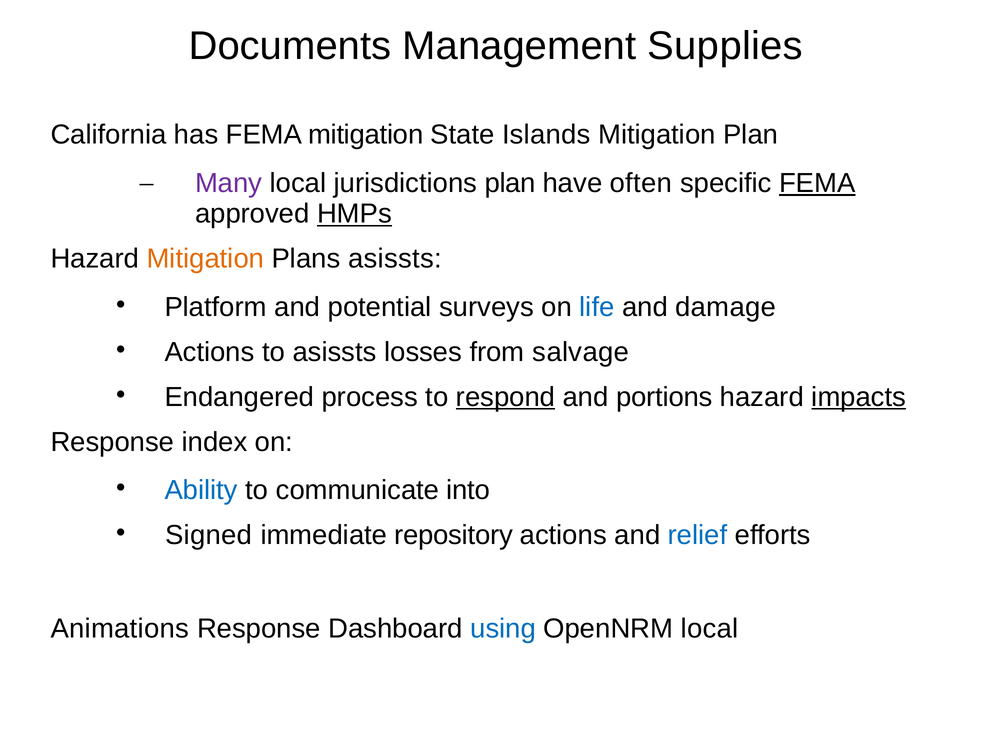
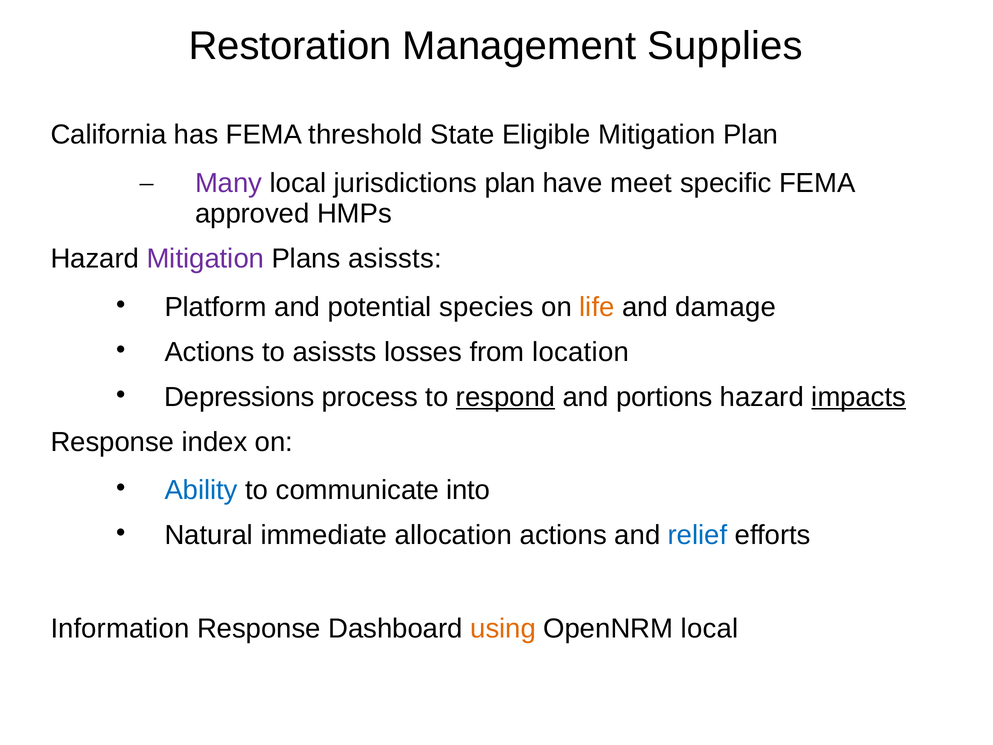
Documents: Documents -> Restoration (290, 46)
FEMA mitigation: mitigation -> threshold (365, 135)
Islands: Islands -> Eligible (546, 135)
often: often -> meet (641, 183)
FEMA underline: present -> none (817, 183)
HMPs underline: present -> none (355, 214)
Mitigation colour: orange -> purple (205, 259)
surveys: surveys -> species (486, 307)
life colour: blue -> orange (597, 307)
salvage: salvage -> location (581, 352)
Endangered: Endangered -> Depressions (239, 397)
Signed: Signed -> Natural (209, 535)
repository: repository -> allocation (453, 535)
Animations: Animations -> Information (120, 629)
using colour: blue -> orange (503, 629)
